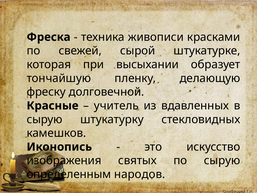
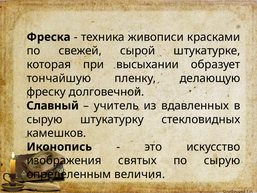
Красные: Красные -> Славный (53, 106)
народов: народов -> величия (140, 174)
